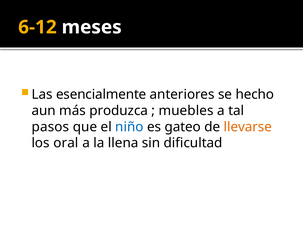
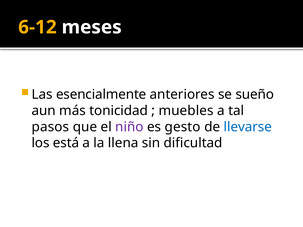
hecho: hecho -> sueño (255, 95)
produzca: produzca -> tonicidad (119, 111)
niño colour: blue -> purple (129, 127)
gateo: gateo -> gesto (183, 127)
llevarse colour: orange -> blue (248, 127)
oral: oral -> está (66, 143)
